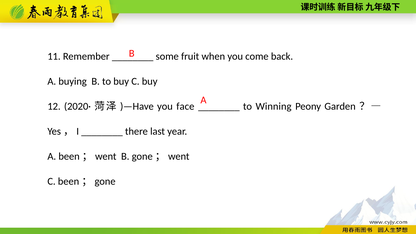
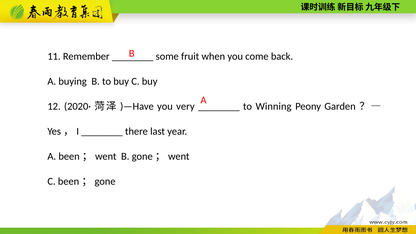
face: face -> very (185, 106)
